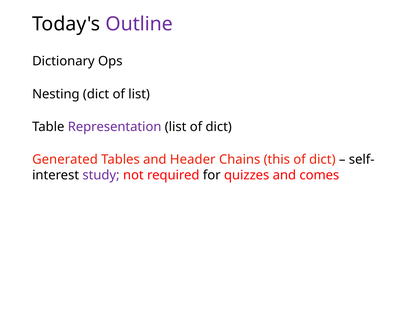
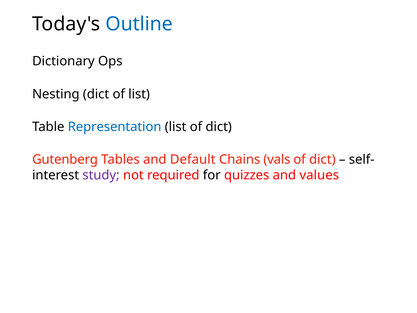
Outline colour: purple -> blue (139, 24)
Representation colour: purple -> blue (115, 127)
Generated: Generated -> Gutenberg (65, 160)
Header: Header -> Default (193, 160)
this: this -> vals (277, 160)
comes: comes -> values (319, 175)
